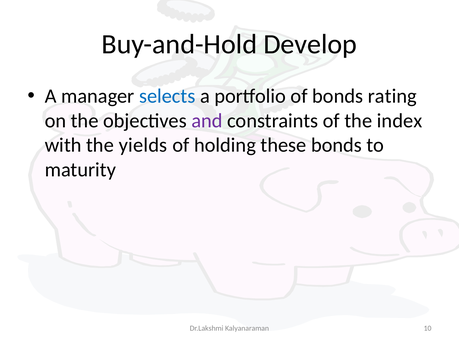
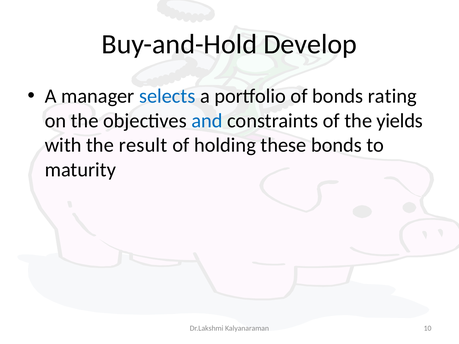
and colour: purple -> blue (207, 121)
index: index -> yields (400, 121)
yields: yields -> result (143, 145)
